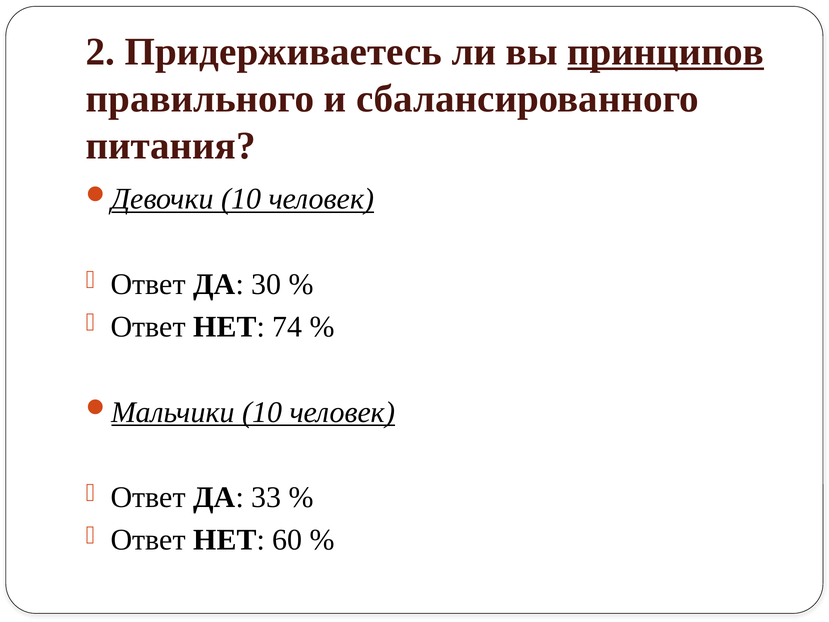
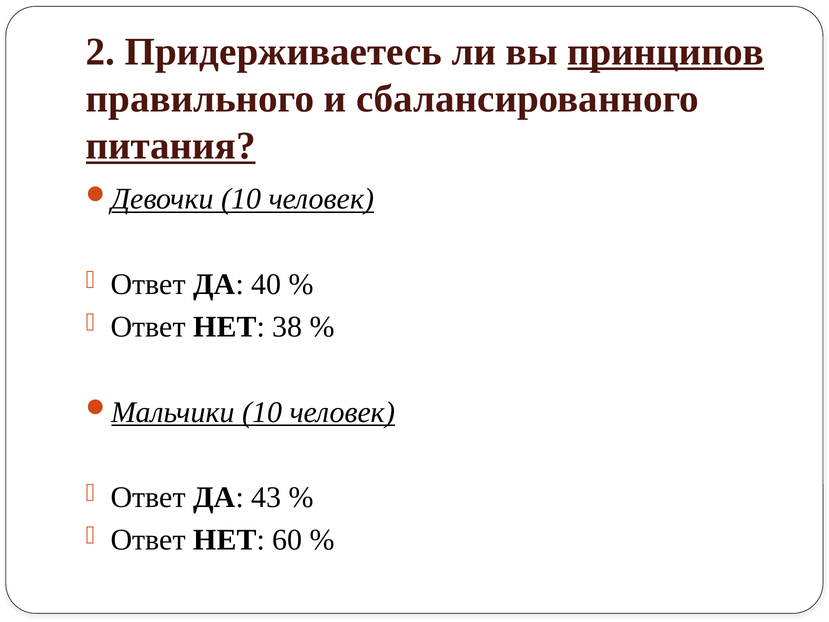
питания underline: none -> present (171, 146)
30: 30 -> 40 (266, 284)
74: 74 -> 38 (287, 327)
33: 33 -> 43 (266, 497)
